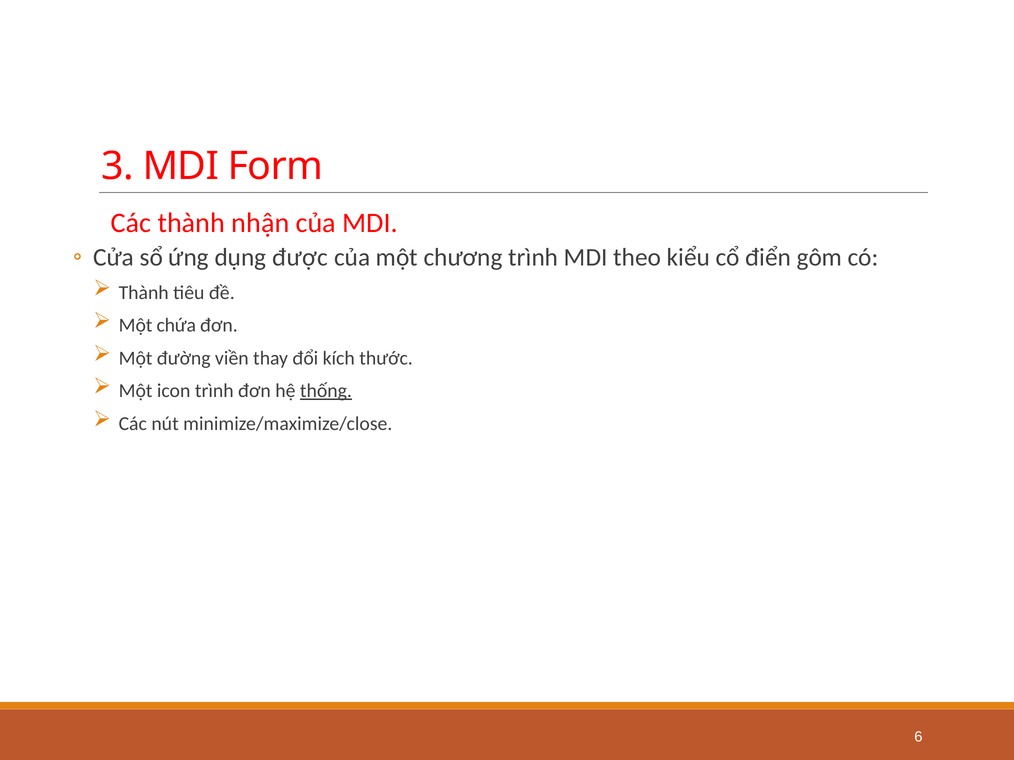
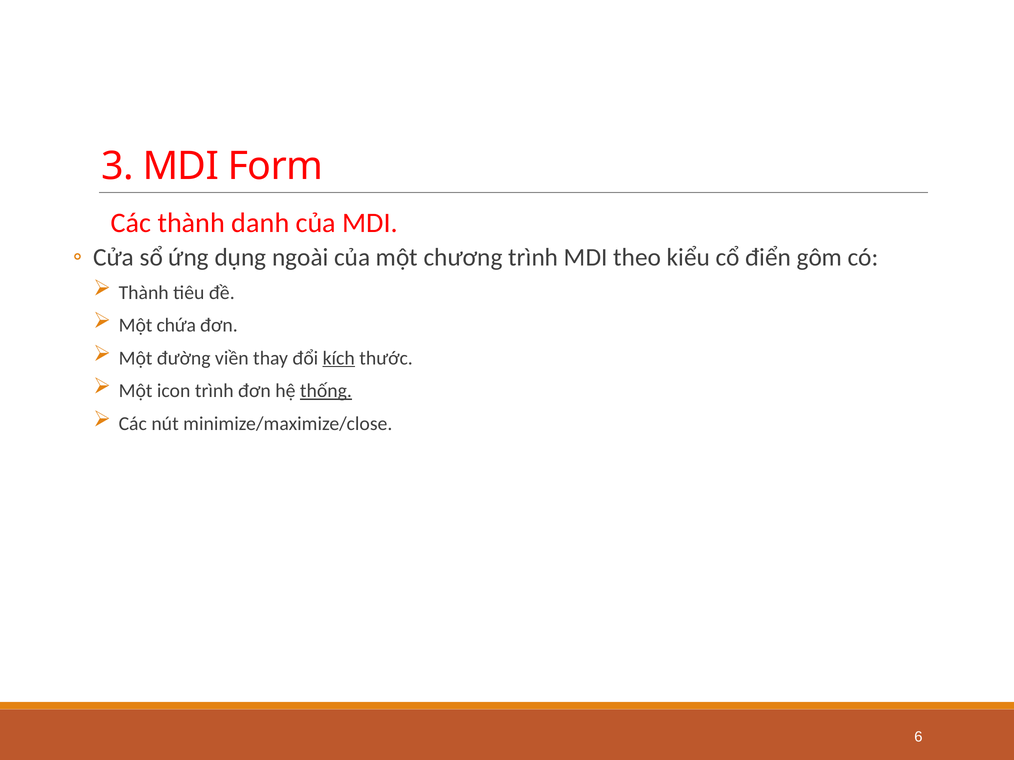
nhận: nhận -> danh (260, 223)
được: được -> ngoài (300, 258)
kích underline: none -> present (339, 358)
